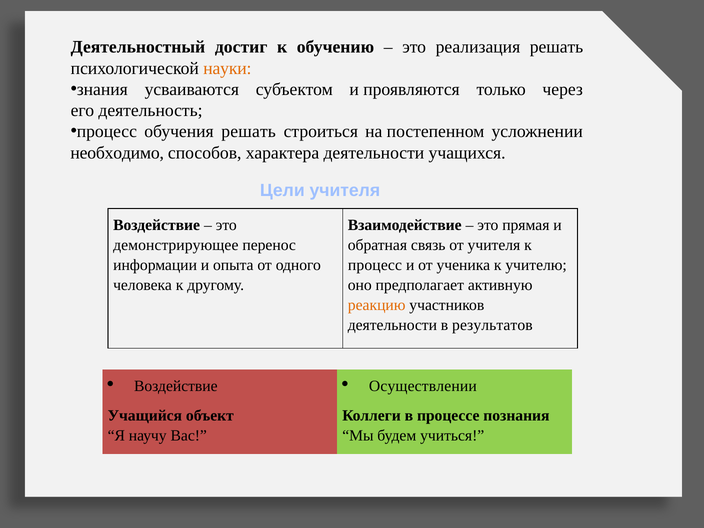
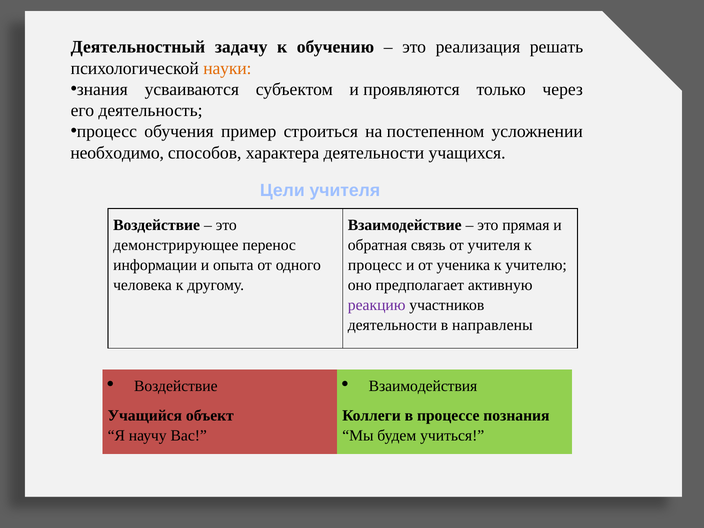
достиг: достиг -> задачу (241, 47)
обучения решать: решать -> пример (249, 132)
реакцию colour: orange -> purple (377, 305)
результатов: результатов -> направлены (492, 325)
Осуществлении: Осуществлении -> Взаимодействия (423, 386)
